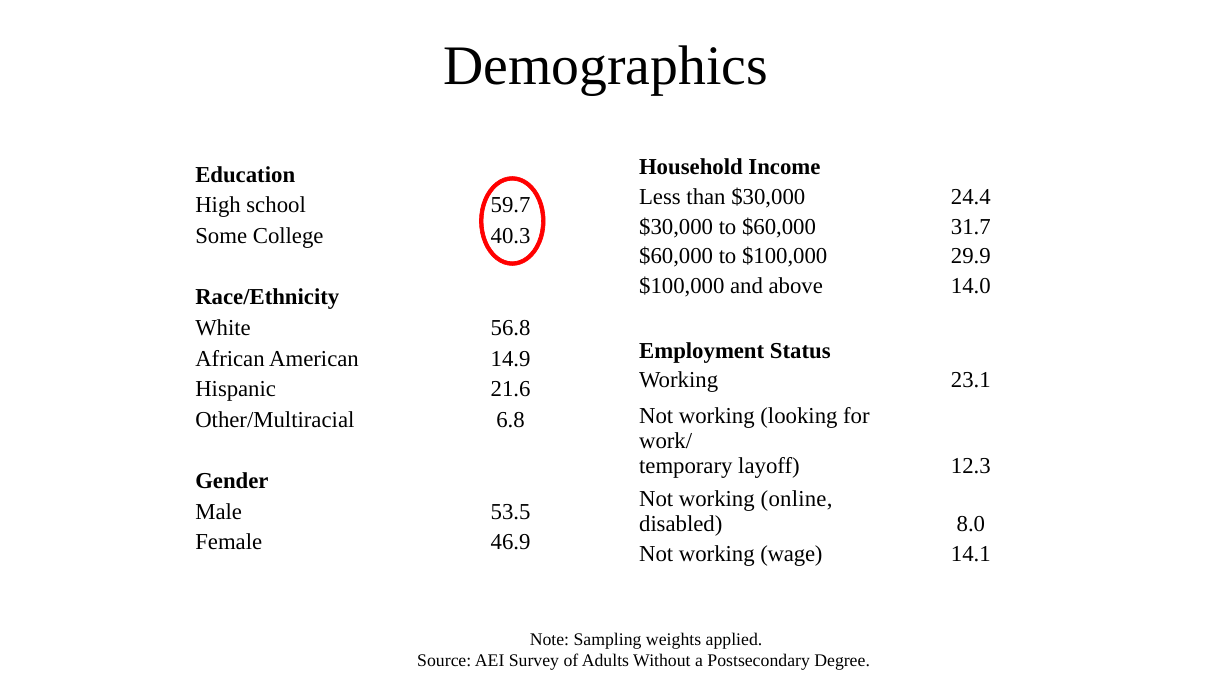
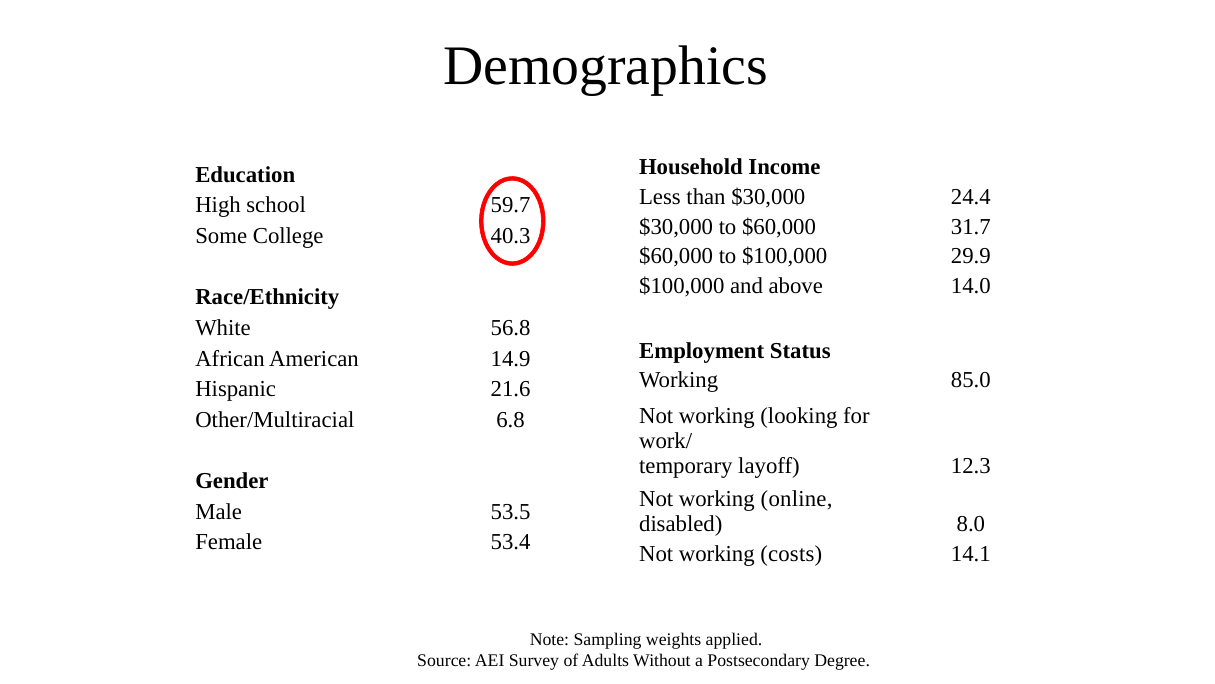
23.1: 23.1 -> 85.0 (971, 380)
46.9: 46.9 -> 53.4 (511, 542)
wage: wage -> costs (791, 553)
